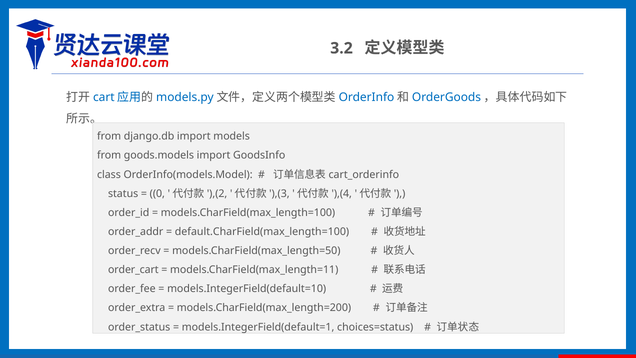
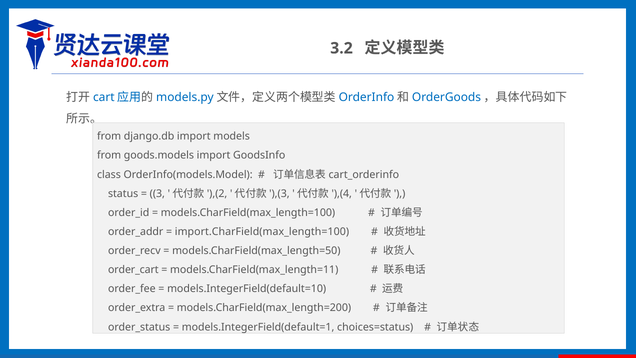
0: 0 -> 3 (157, 194)
default.CharField(max_length=100: default.CharField(max_length=100 -> import.CharField(max_length=100 (262, 232)
